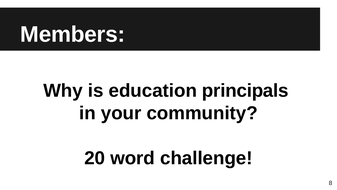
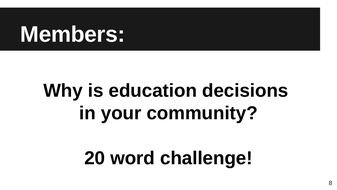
principals: principals -> decisions (245, 90)
